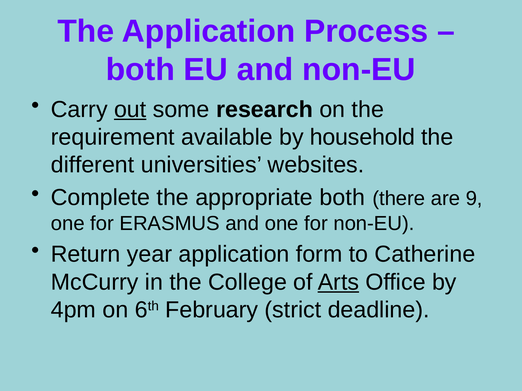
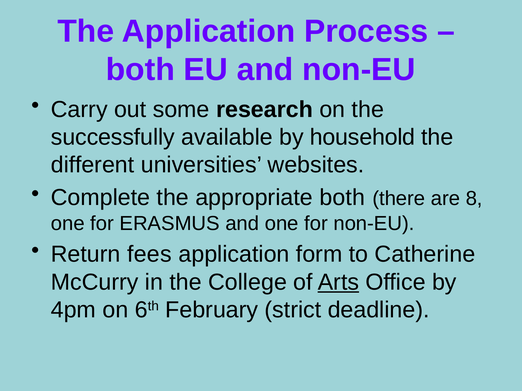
out underline: present -> none (130, 110)
requirement: requirement -> successfully (113, 137)
9: 9 -> 8 (474, 199)
year: year -> fees (149, 255)
